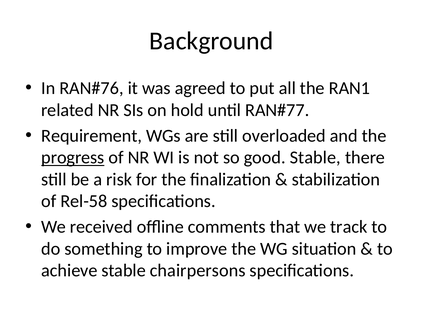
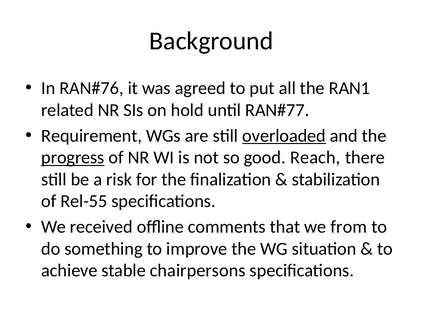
overloaded underline: none -> present (284, 136)
good Stable: Stable -> Reach (315, 158)
Rel-58: Rel-58 -> Rel-55 (84, 201)
track: track -> from (349, 227)
